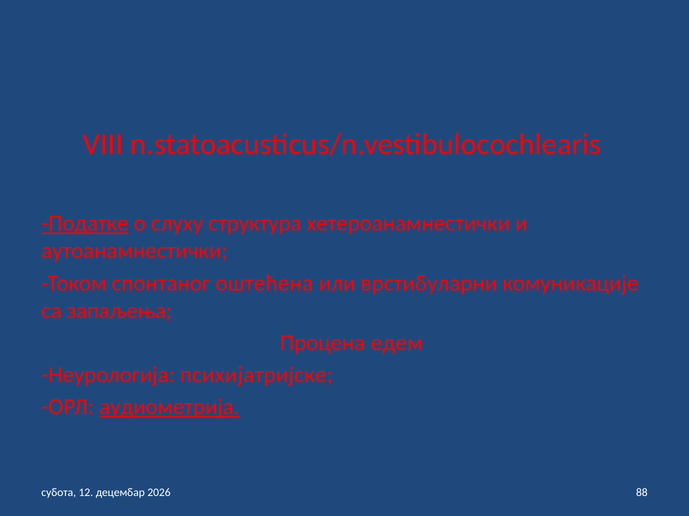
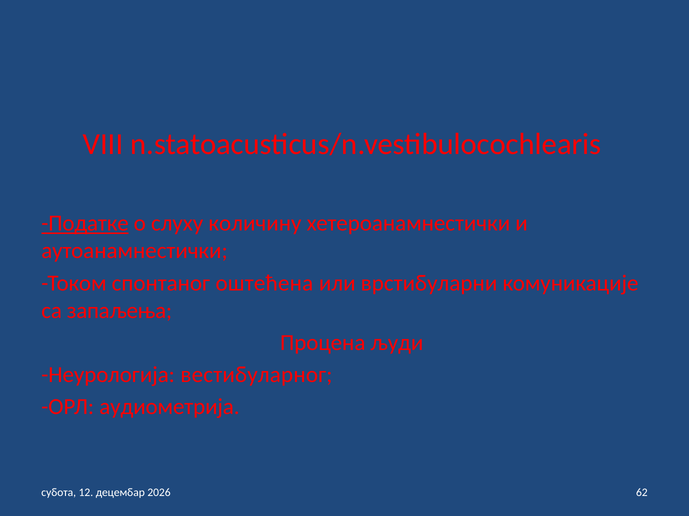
структура: структура -> количину (255, 224)
едем: едем -> људи (397, 343)
психијатријске: психијатријске -> вестибуларног (256, 375)
аудиометрија underline: present -> none (169, 407)
88: 88 -> 62 (642, 493)
